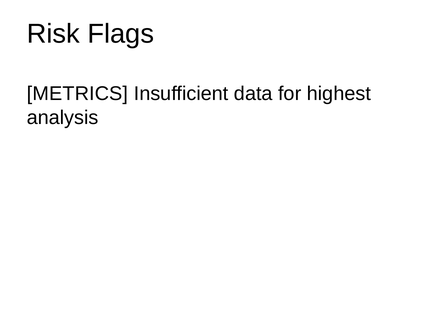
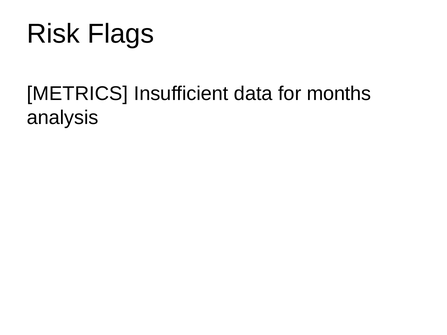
highest: highest -> months (339, 94)
